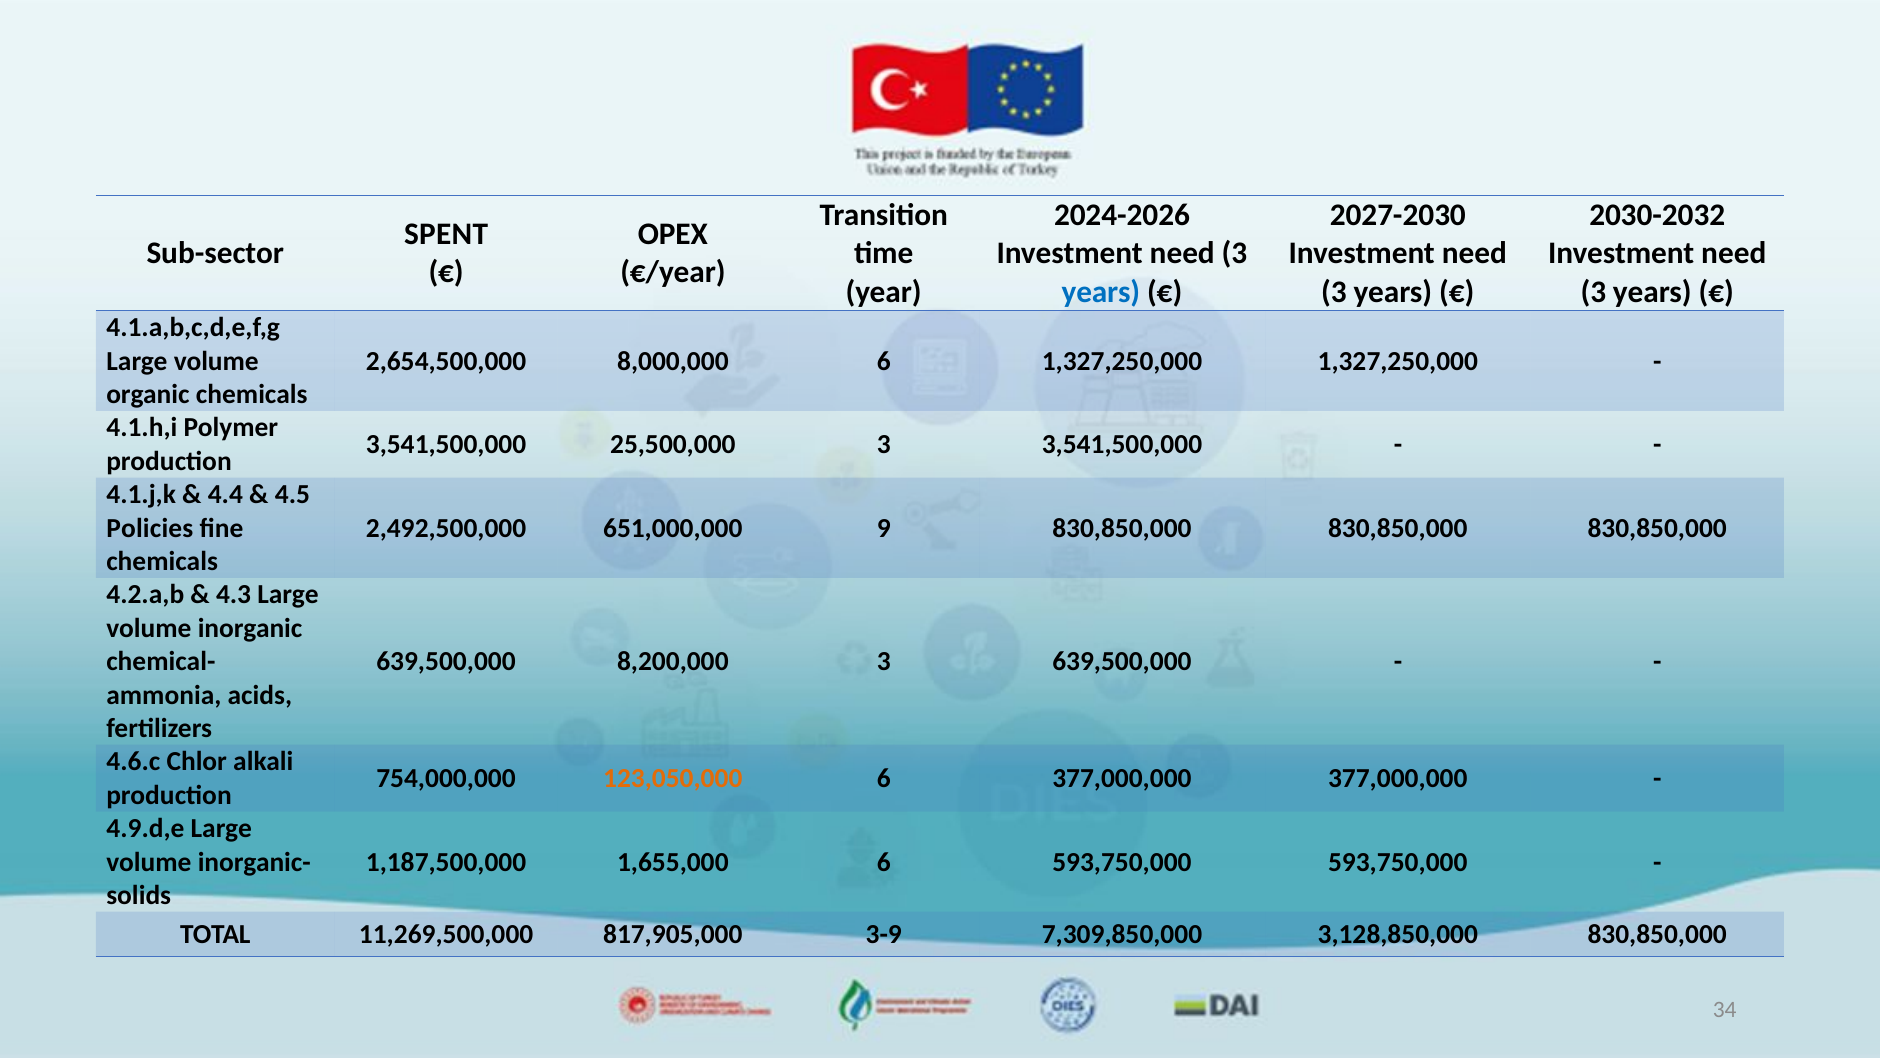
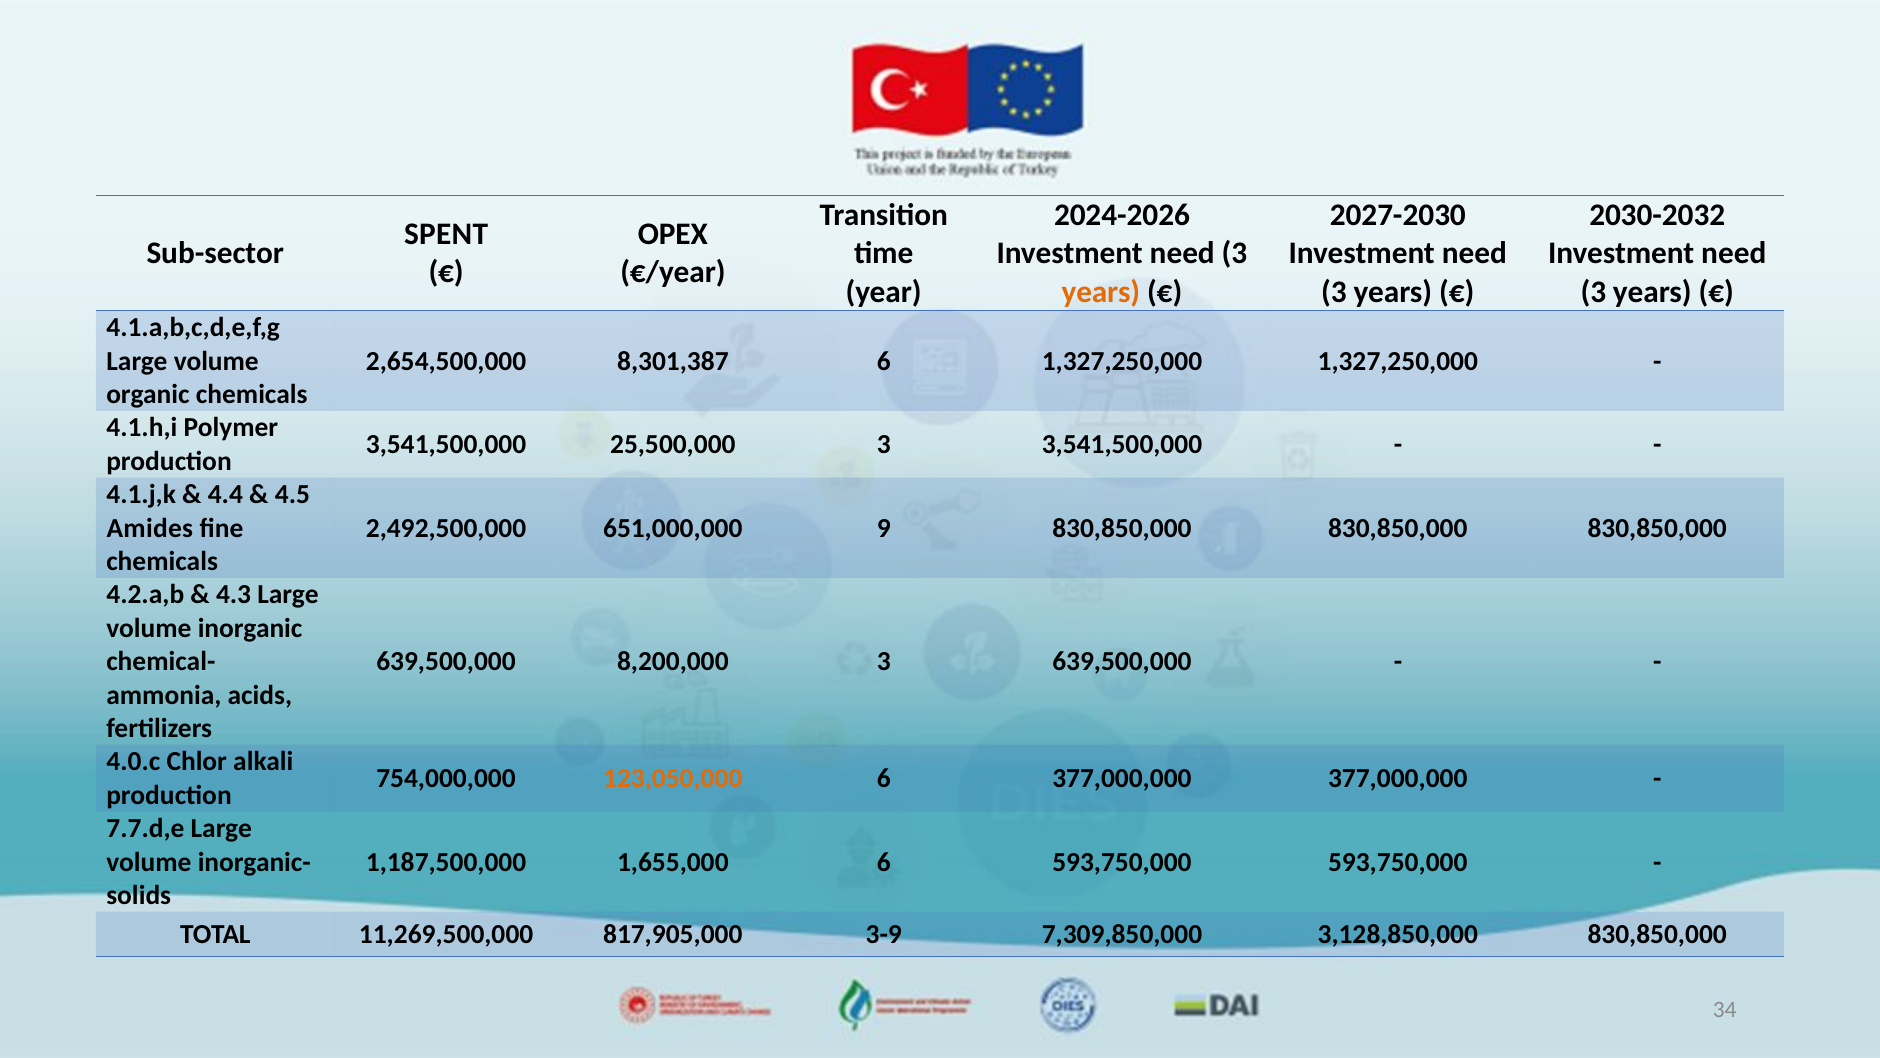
years colour: blue -> orange (1101, 292)
8,000,000: 8,000,000 -> 8,301,387 (673, 361)
Policies: Policies -> Amides (150, 528)
4.6.c: 4.6.c -> 4.0.c (133, 761)
4.9.d,e: 4.9.d,e -> 7.7.d,e (145, 828)
